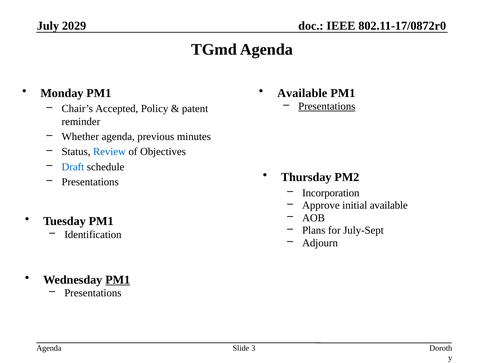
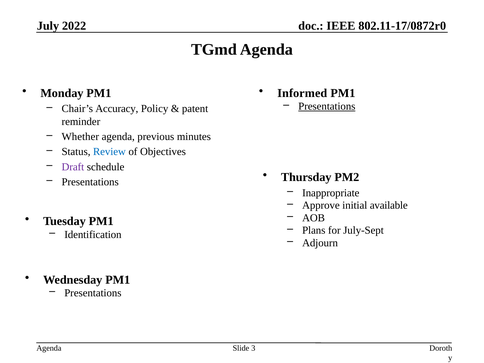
2029: 2029 -> 2022 (74, 26)
Available: Available -> Informed (302, 93)
Accepted: Accepted -> Accuracy (117, 109)
Draft colour: blue -> purple (73, 167)
Incorporation: Incorporation -> Inappropriate (331, 193)
PM1 underline: present -> none (118, 280)
